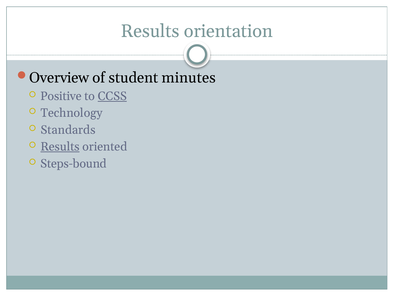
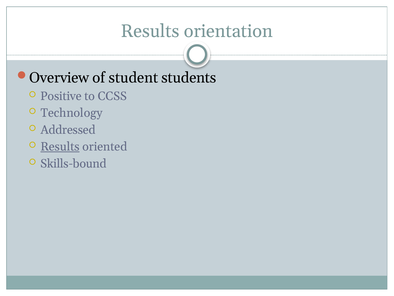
minutes: minutes -> students (189, 78)
CCSS underline: present -> none (112, 96)
Standards: Standards -> Addressed (68, 130)
Steps-bound: Steps-bound -> Skills-bound (74, 163)
